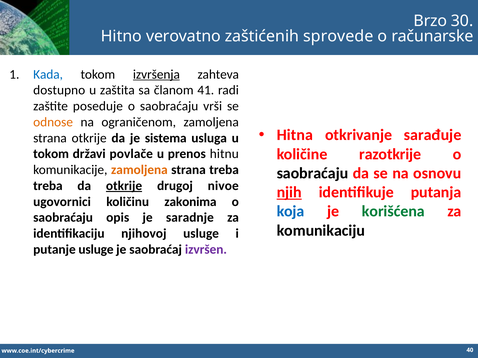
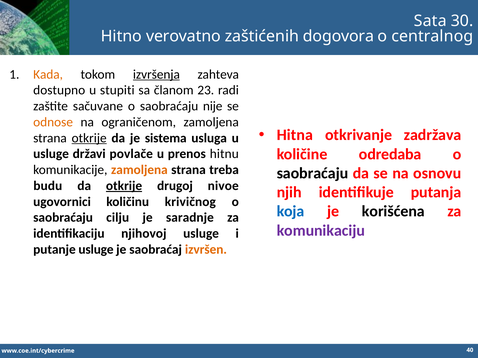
Brzo: Brzo -> Sata (430, 21)
sprovede: sprovede -> dogovora (338, 36)
računarske: računarske -> centralnog (432, 36)
Kada colour: blue -> orange (48, 74)
zaštita: zaštita -> stupiti (117, 90)
41: 41 -> 23 (206, 90)
poseduje: poseduje -> sačuvane (98, 106)
vrši: vrši -> nije (213, 106)
sarađuje: sarađuje -> zadržava (433, 135)
otkrije underline: none -> present (89, 138)
razotkrije: razotkrije -> odredaba (390, 154)
tokom: tokom -> usluge (51, 154)
treba: treba -> budu (48, 186)
njih underline: present -> none (289, 193)
zakonima: zakonima -> krivičnog (190, 202)
korišćena colour: green -> black (393, 212)
opis: opis -> cilju (118, 218)
komunikaciju colour: black -> purple (321, 231)
izvršen colour: purple -> orange (206, 250)
